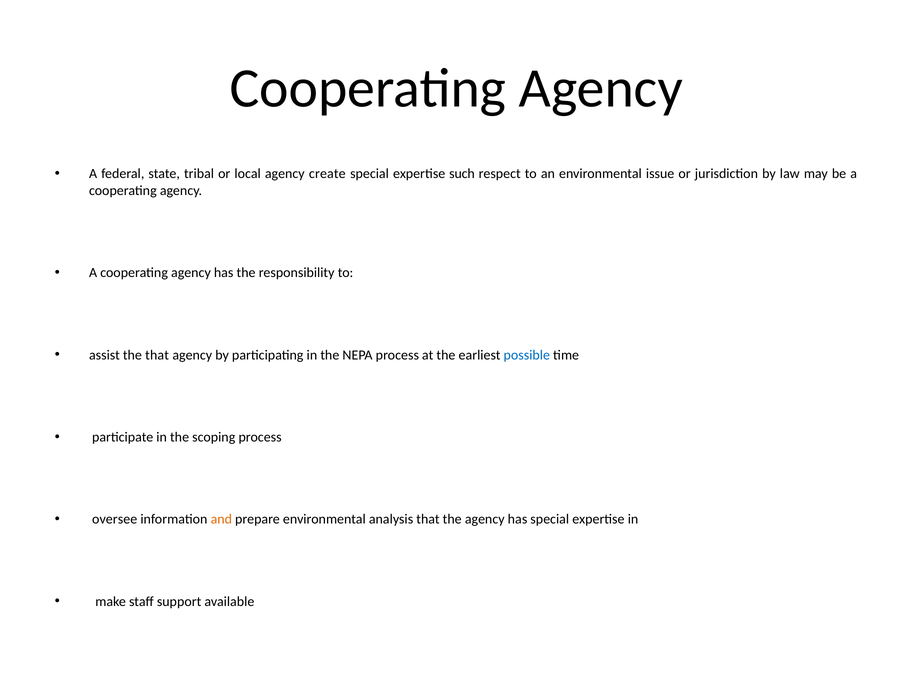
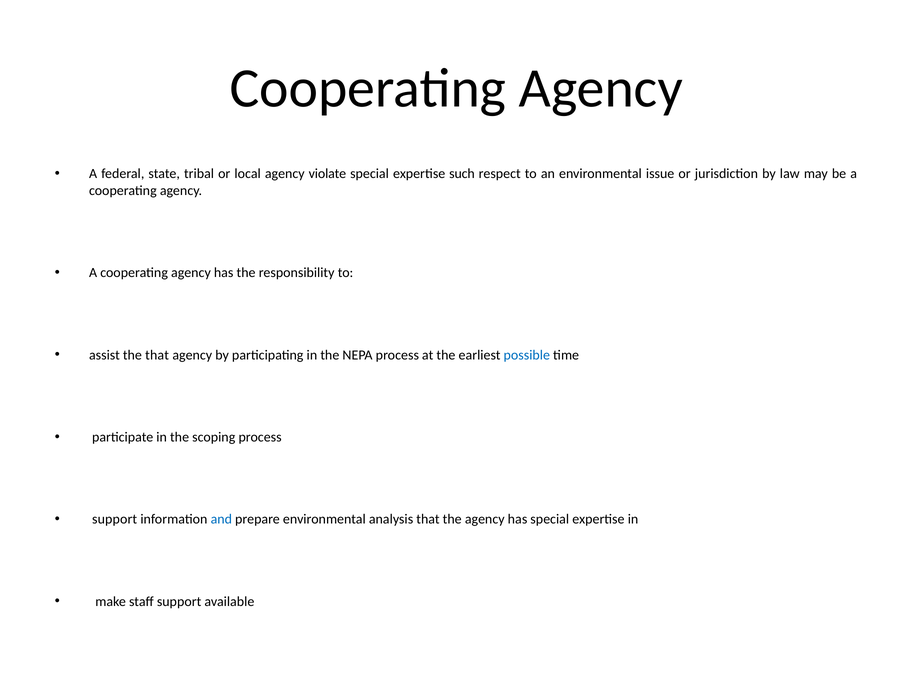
create: create -> violate (327, 174)
oversee: oversee -> support (115, 519)
and colour: orange -> blue (221, 519)
